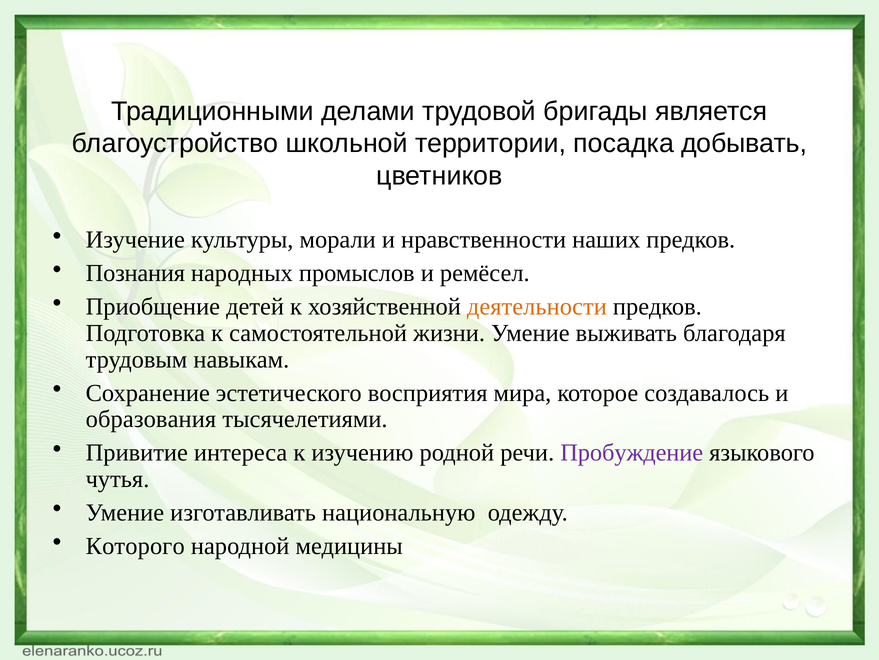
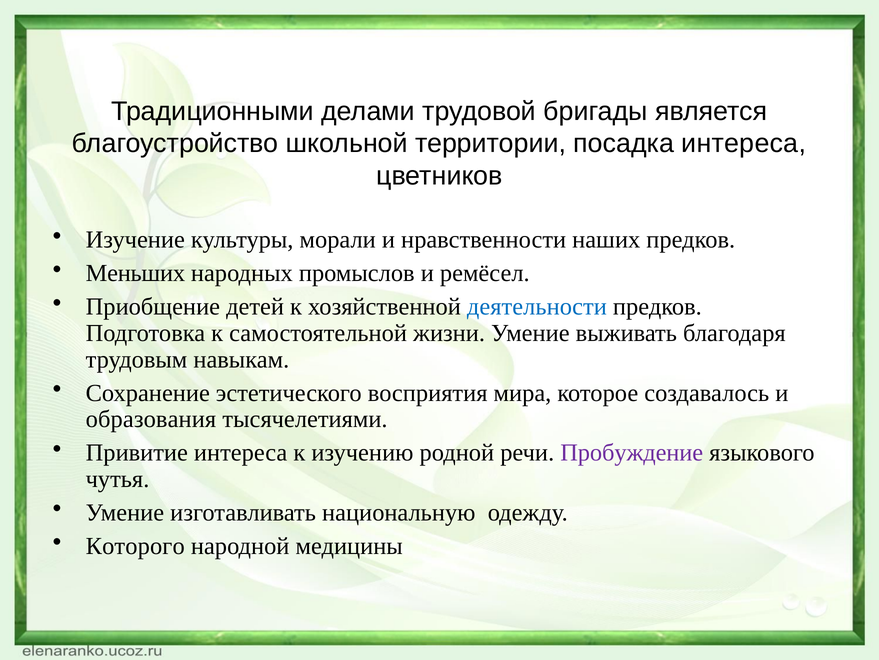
посадка добывать: добывать -> интереса (744, 143)
Познания: Познания -> Меньших (135, 273)
деятельности colour: orange -> blue (537, 306)
